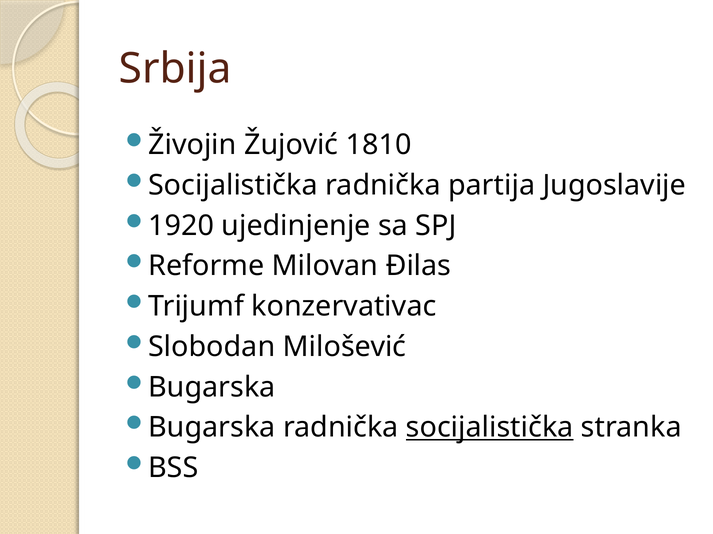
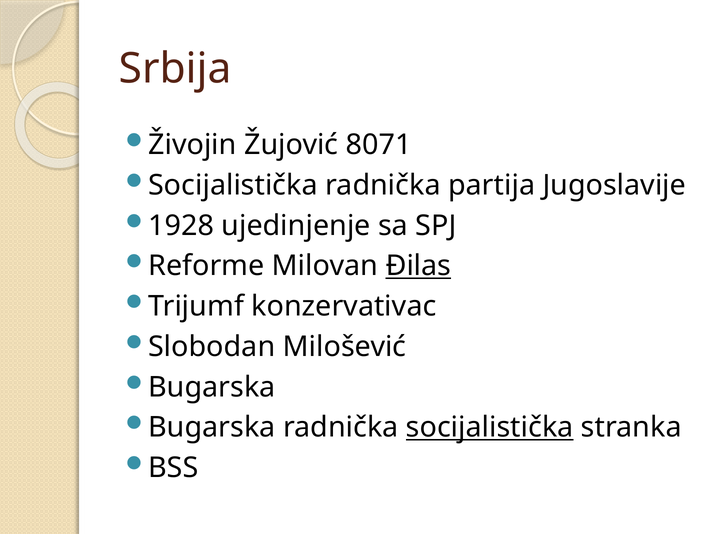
1810: 1810 -> 8071 (379, 145)
1920: 1920 -> 1928 (181, 226)
Đilas underline: none -> present (418, 266)
